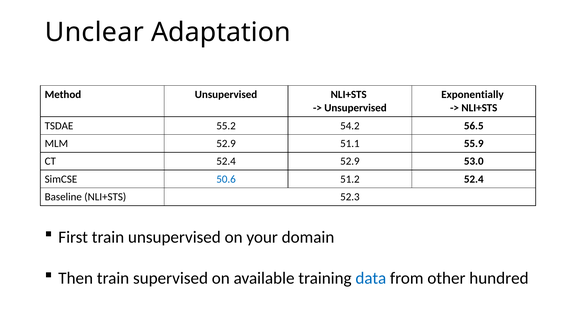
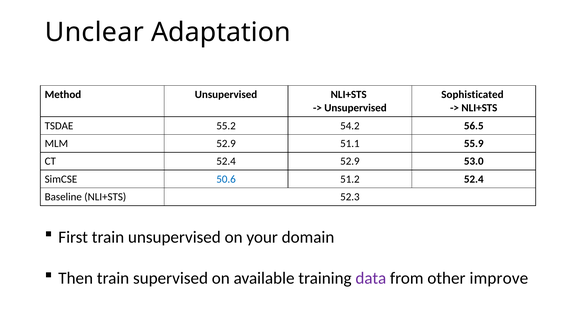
Exponentially: Exponentially -> Sophisticated (472, 95)
data colour: blue -> purple (371, 279)
hundred: hundred -> improve (499, 279)
